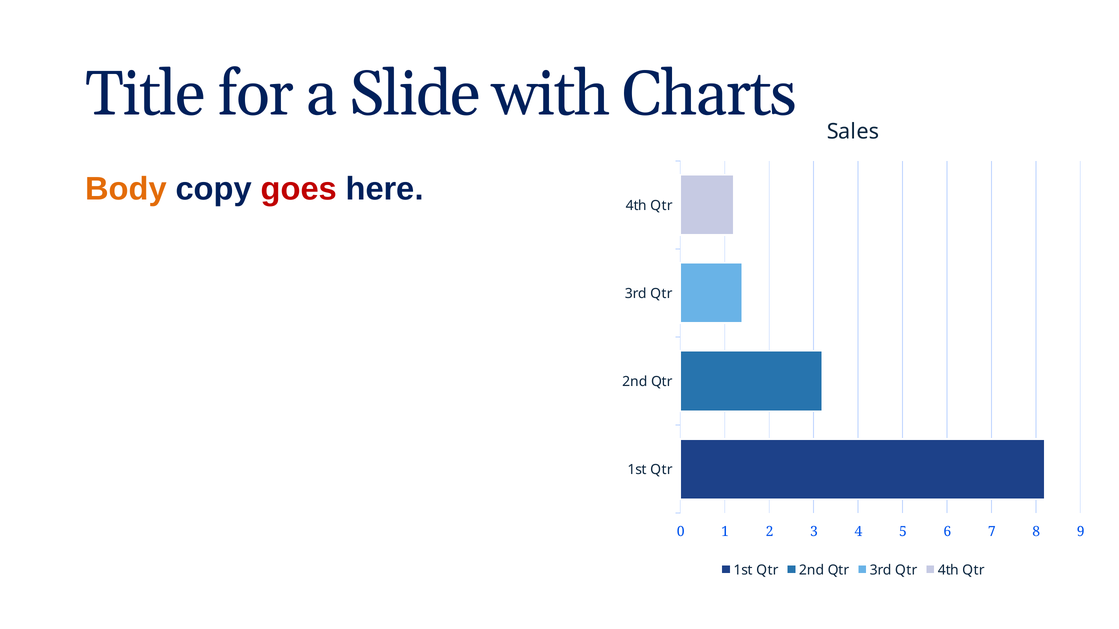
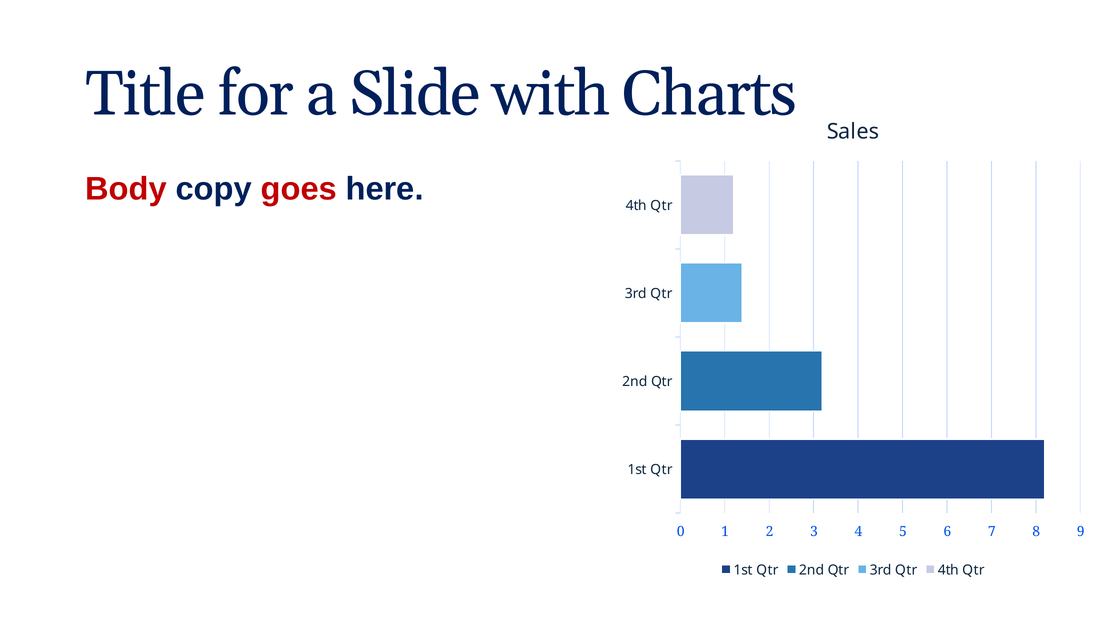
Body colour: orange -> red (126, 189)
